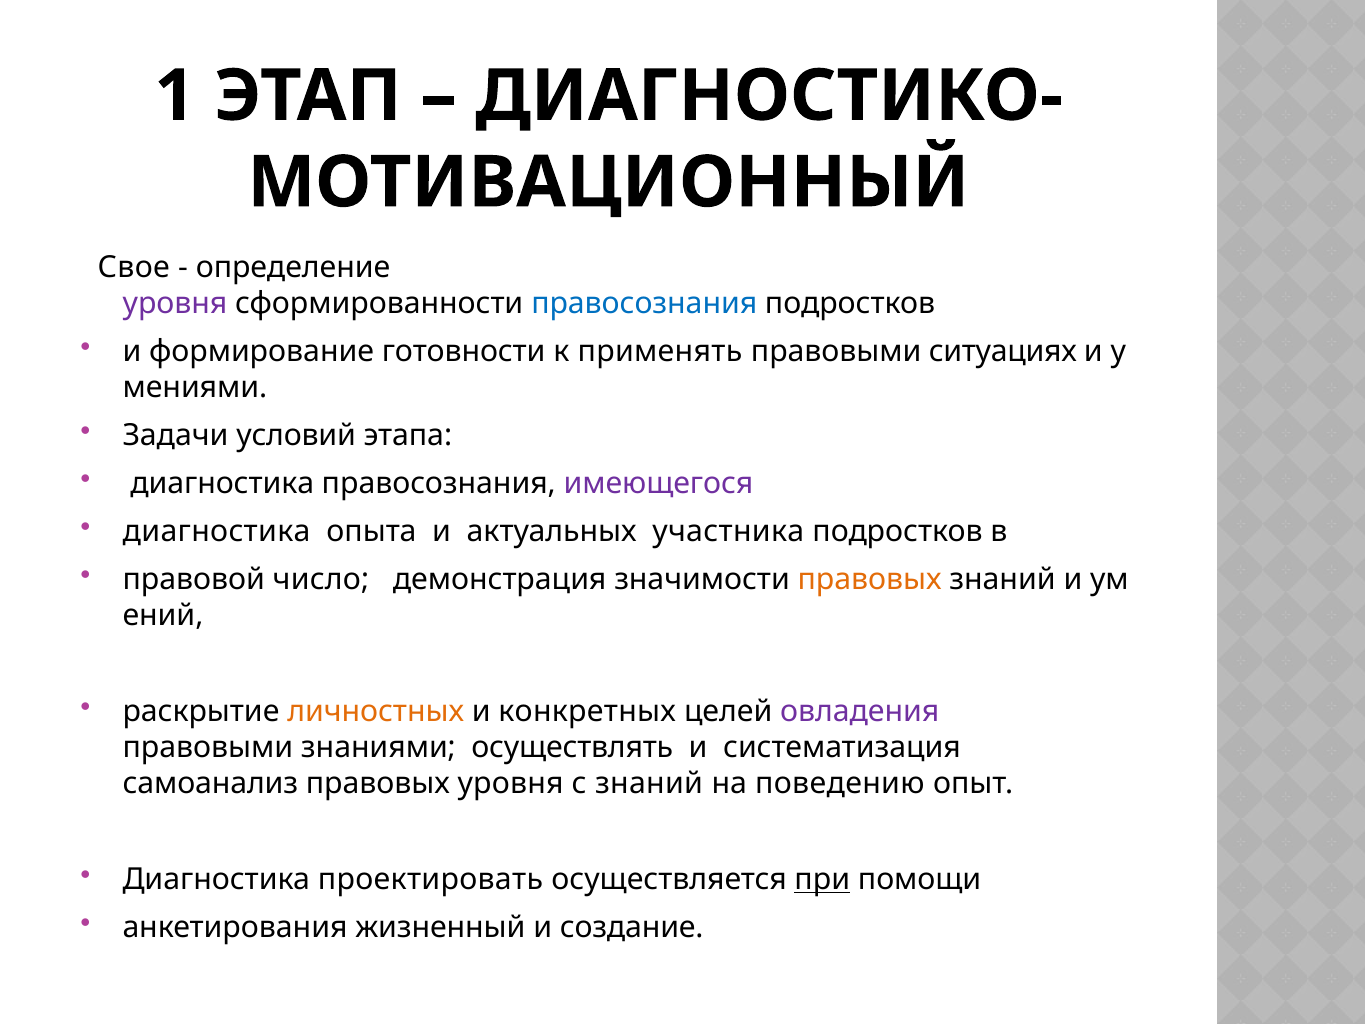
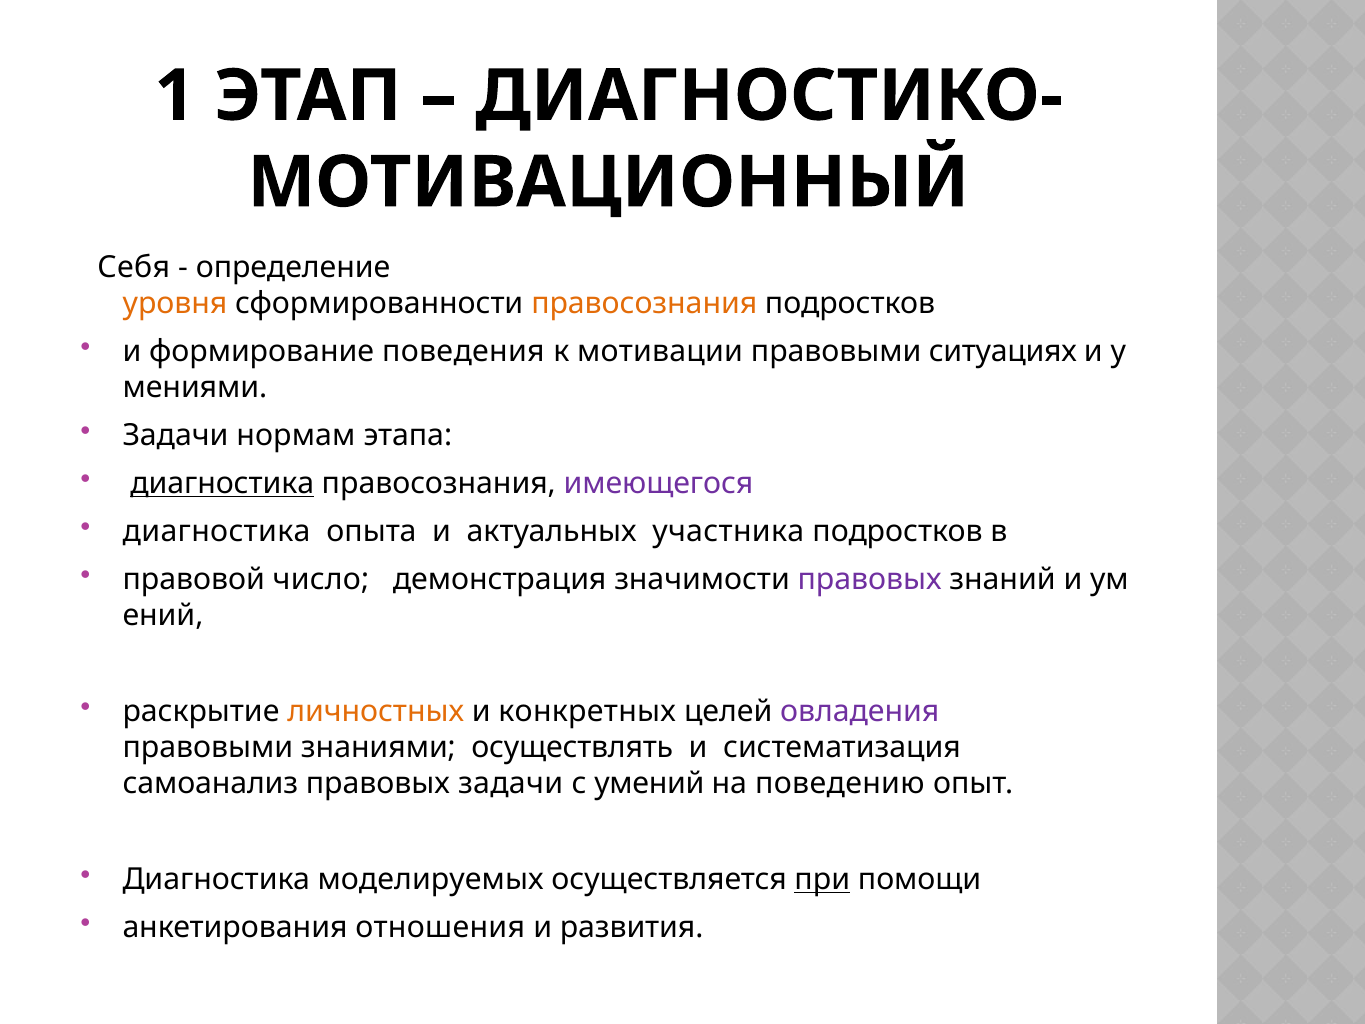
Свое: Свое -> Себя (134, 267)
уровня colour: purple -> orange (175, 304)
правосознания colour: blue -> orange (644, 304)
готовности: готовности -> поведения (463, 351)
применять: применять -> мотивации (660, 351)
условий: условий -> нормам (296, 436)
диагностика underline: none -> present (222, 483)
правовых colour: orange -> purple (870, 579)
правовых уровня: уровня -> задачи (511, 784)
с знаний: знаний -> умений (649, 784)
проектировать: проектировать -> моделируемых (431, 879)
жизненный: жизненный -> отношения (440, 927)
создание: создание -> развития (632, 927)
